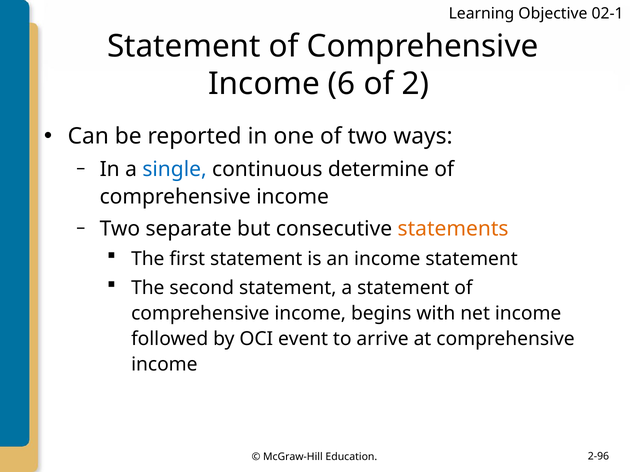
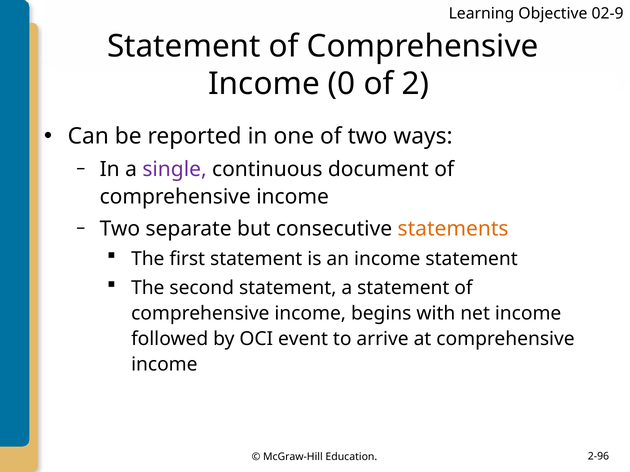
02-1: 02-1 -> 02-9 (608, 13)
6: 6 -> 0 (342, 84)
single colour: blue -> purple (175, 169)
determine: determine -> document (378, 169)
